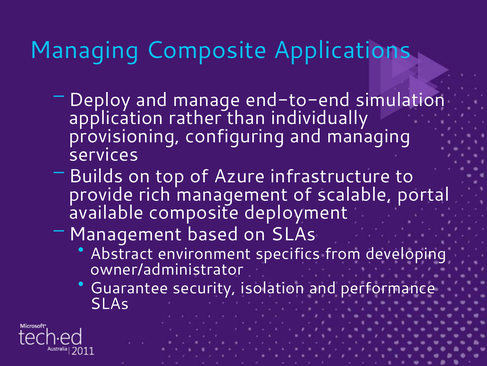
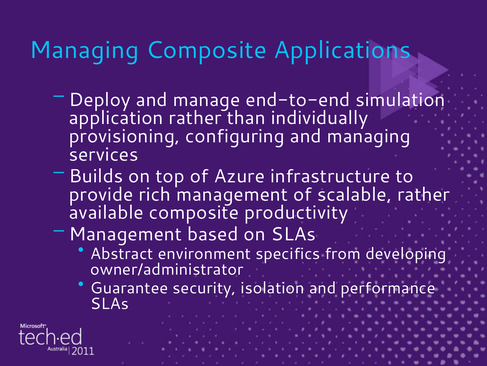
scalable portal: portal -> rather (424, 194)
deployment: deployment -> productivity (296, 212)
